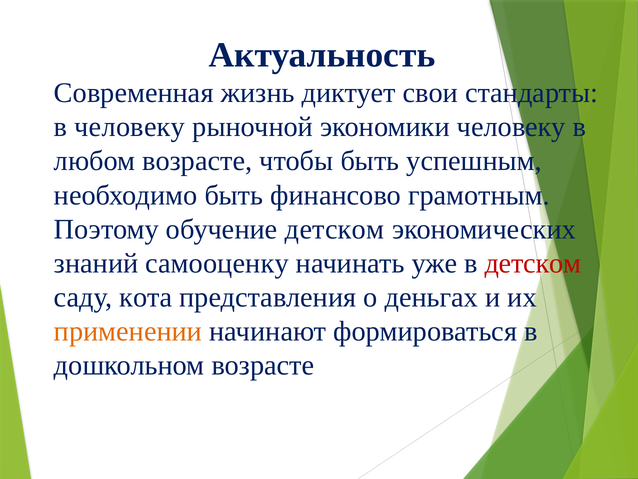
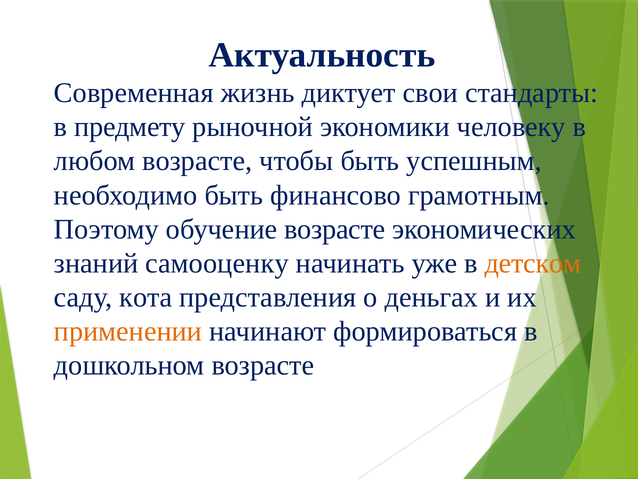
в человеку: человеку -> предмету (130, 127)
обучение детском: детском -> возрасте (335, 229)
детском colour: red -> orange (533, 263)
